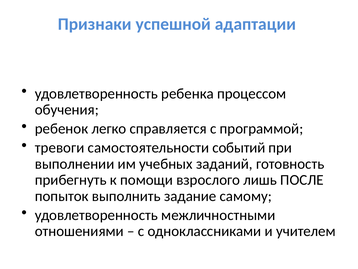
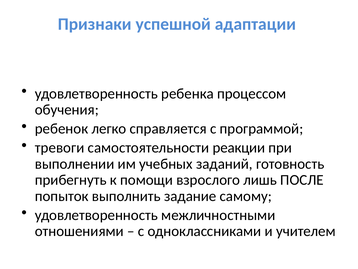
событий: событий -> реакции (239, 147)
